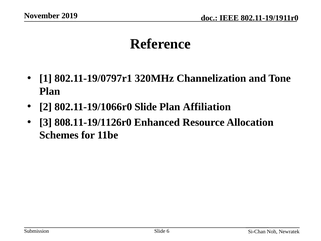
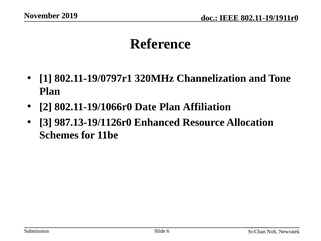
802.11-19/1066r0 Slide: Slide -> Date (146, 107)
808.11-19/1126r0: 808.11-19/1126r0 -> 987.13-19/1126r0 (93, 122)
